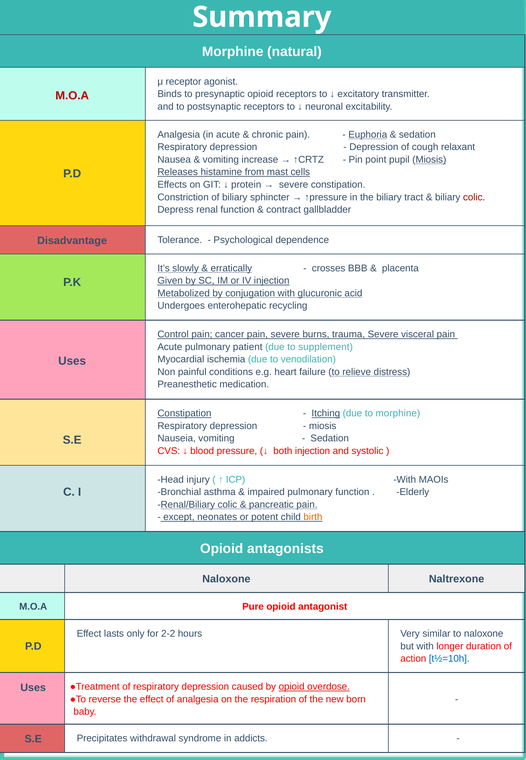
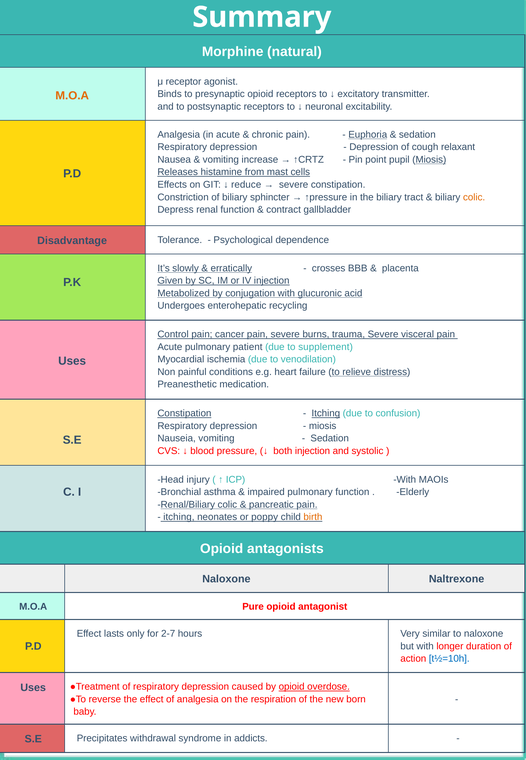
M.O.A colour: red -> orange (72, 96)
protein: protein -> reduce (246, 185)
colic colour: red -> orange (474, 197)
to morphine: morphine -> confusion (398, 413)
except: except -> itching (179, 517)
potent: potent -> poppy (265, 517)
2-2: 2-2 -> 2-7 (168, 634)
